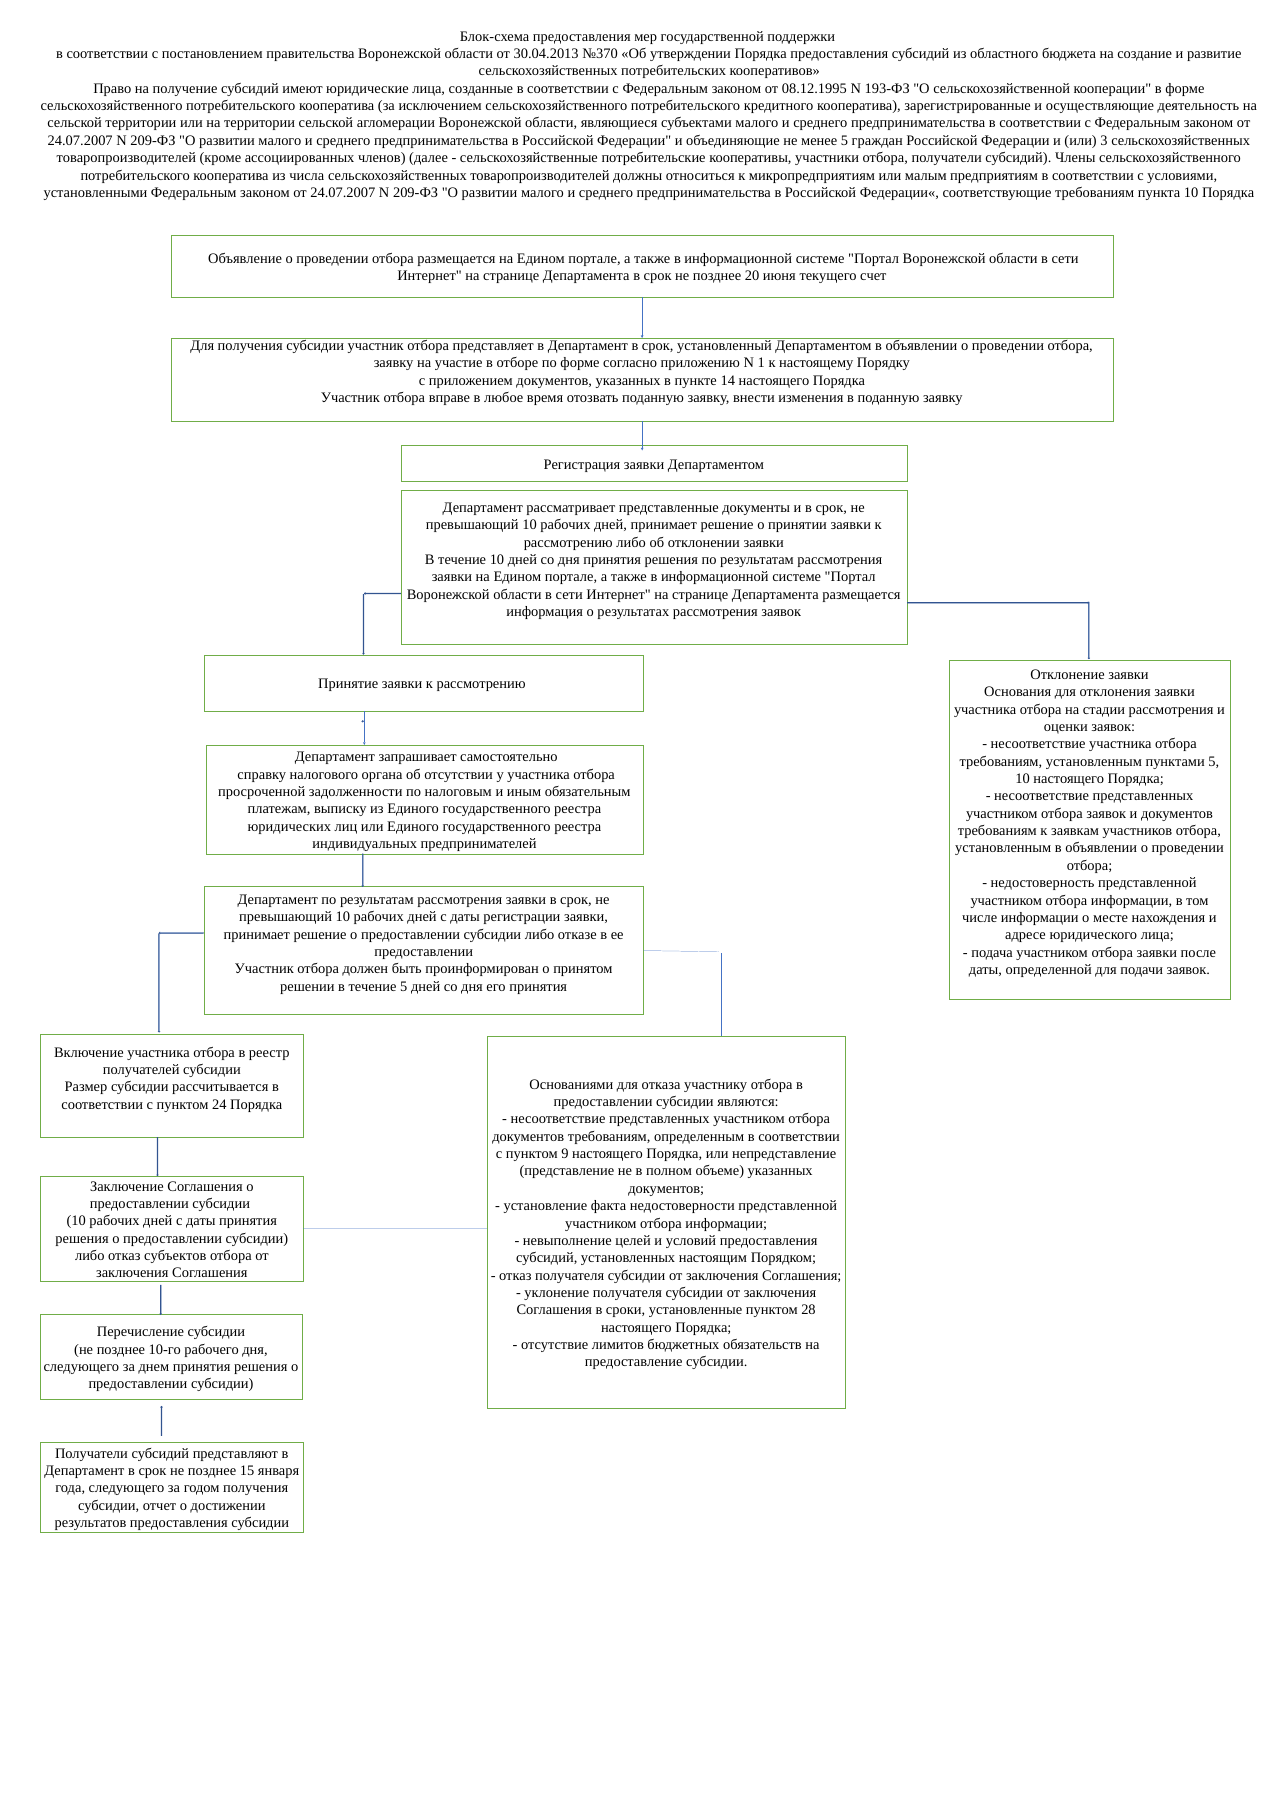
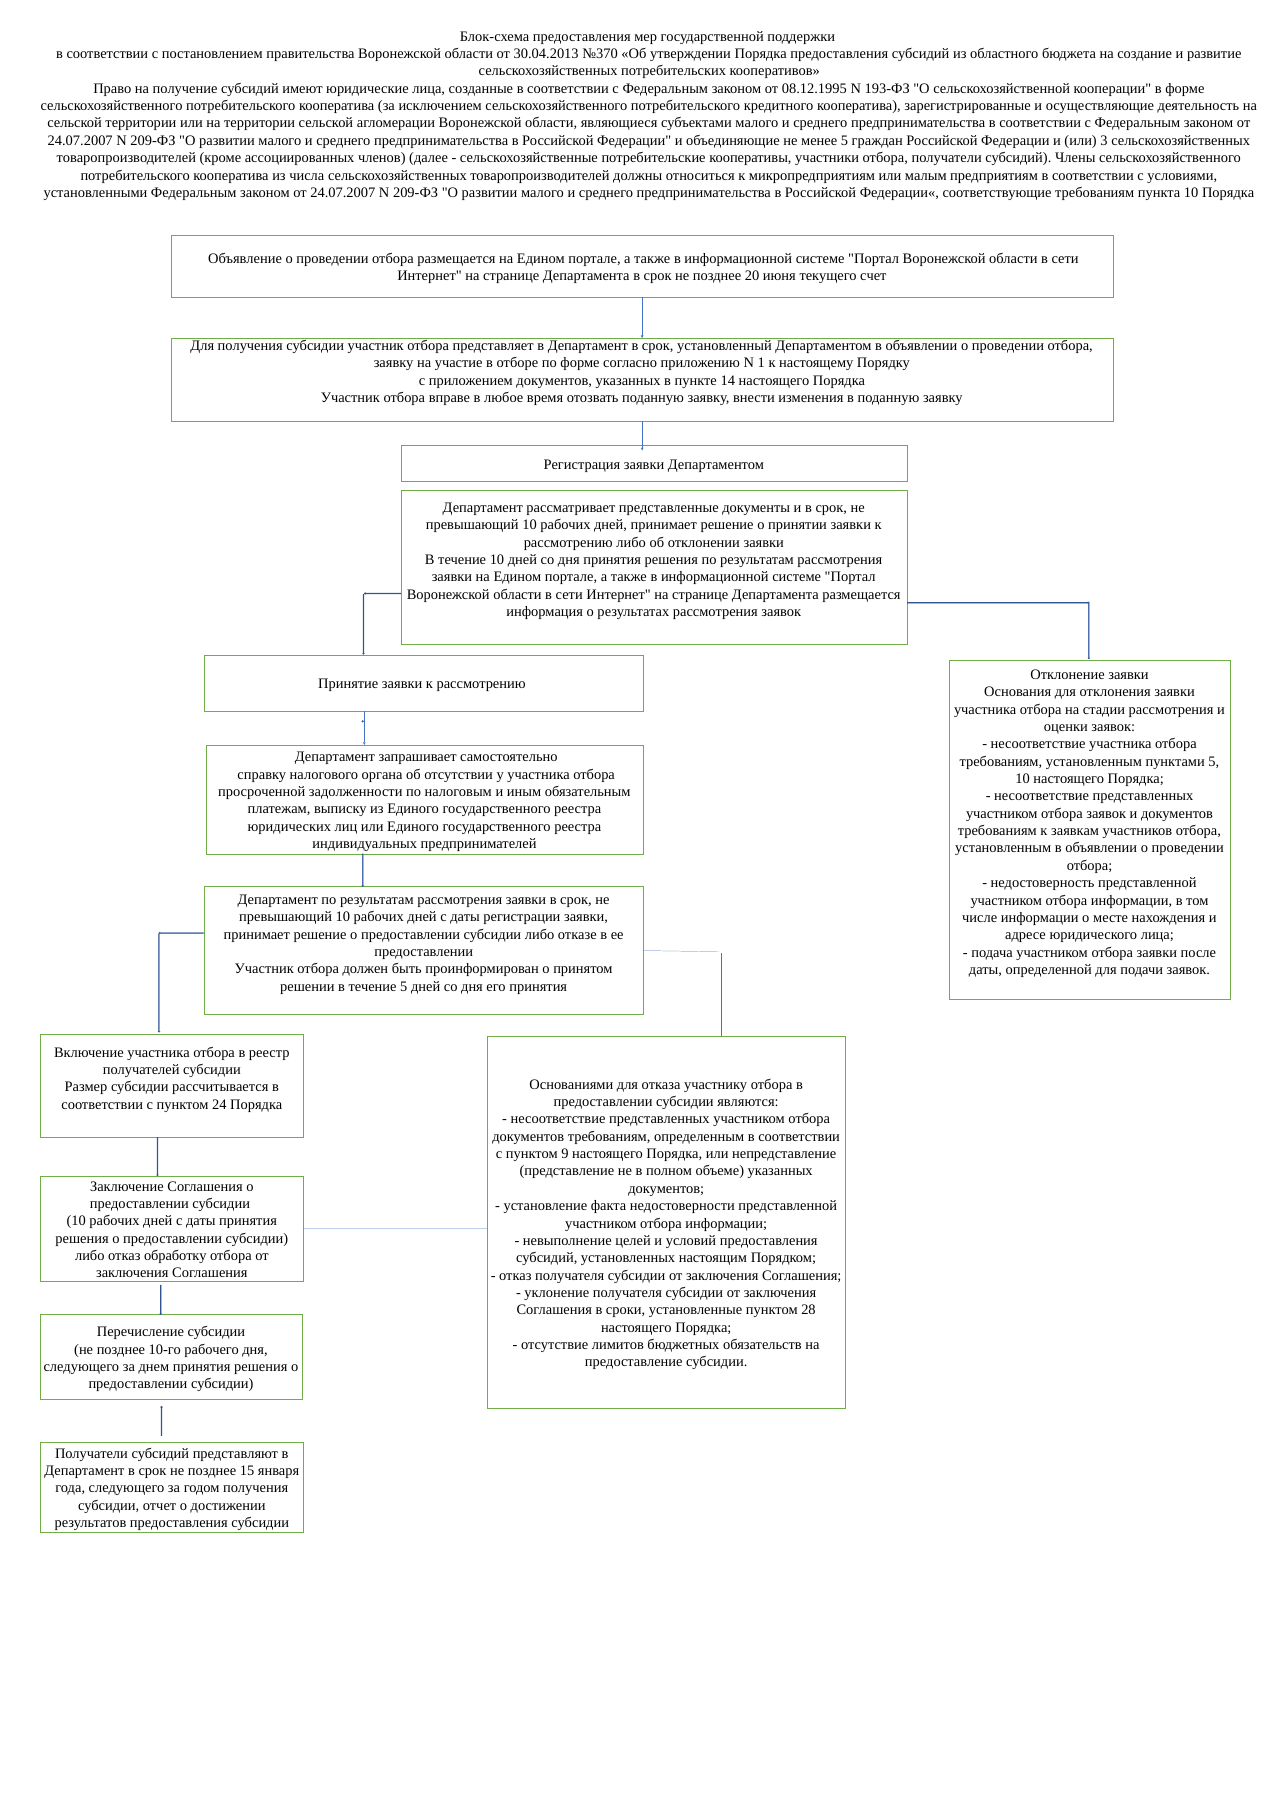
субъектов: субъектов -> обработку (175, 1255)
